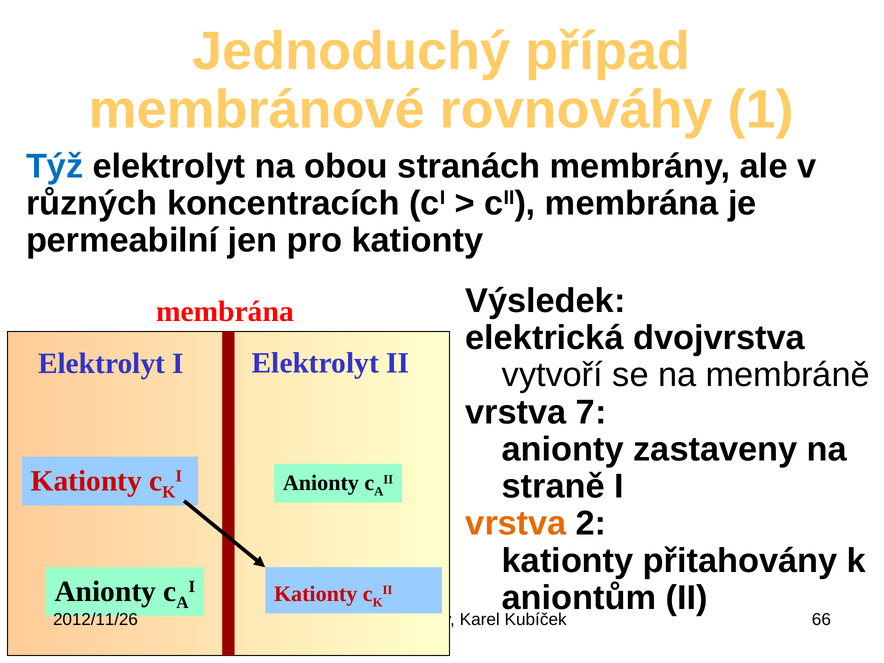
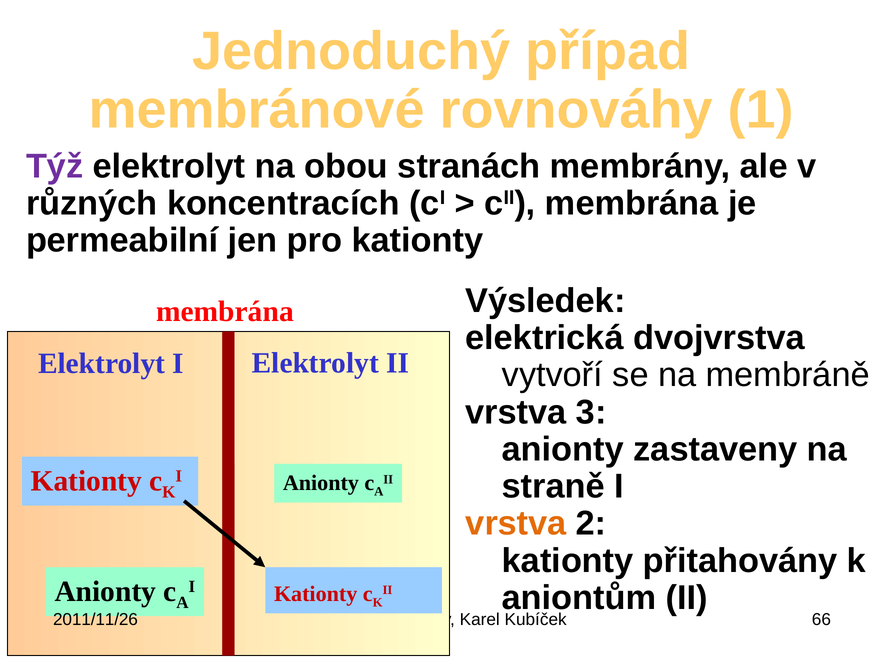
Týž colour: blue -> purple (55, 166)
7: 7 -> 3 (591, 412)
2012/11/26: 2012/11/26 -> 2011/11/26 (95, 620)
